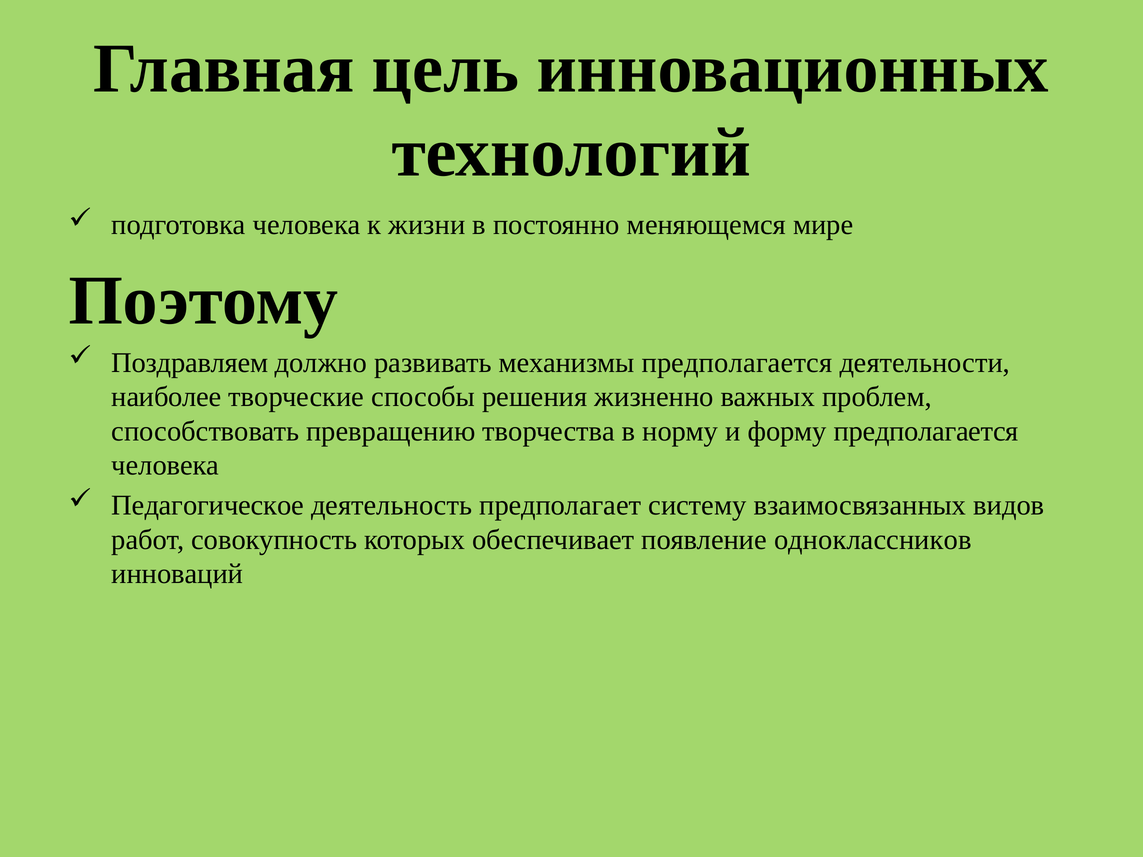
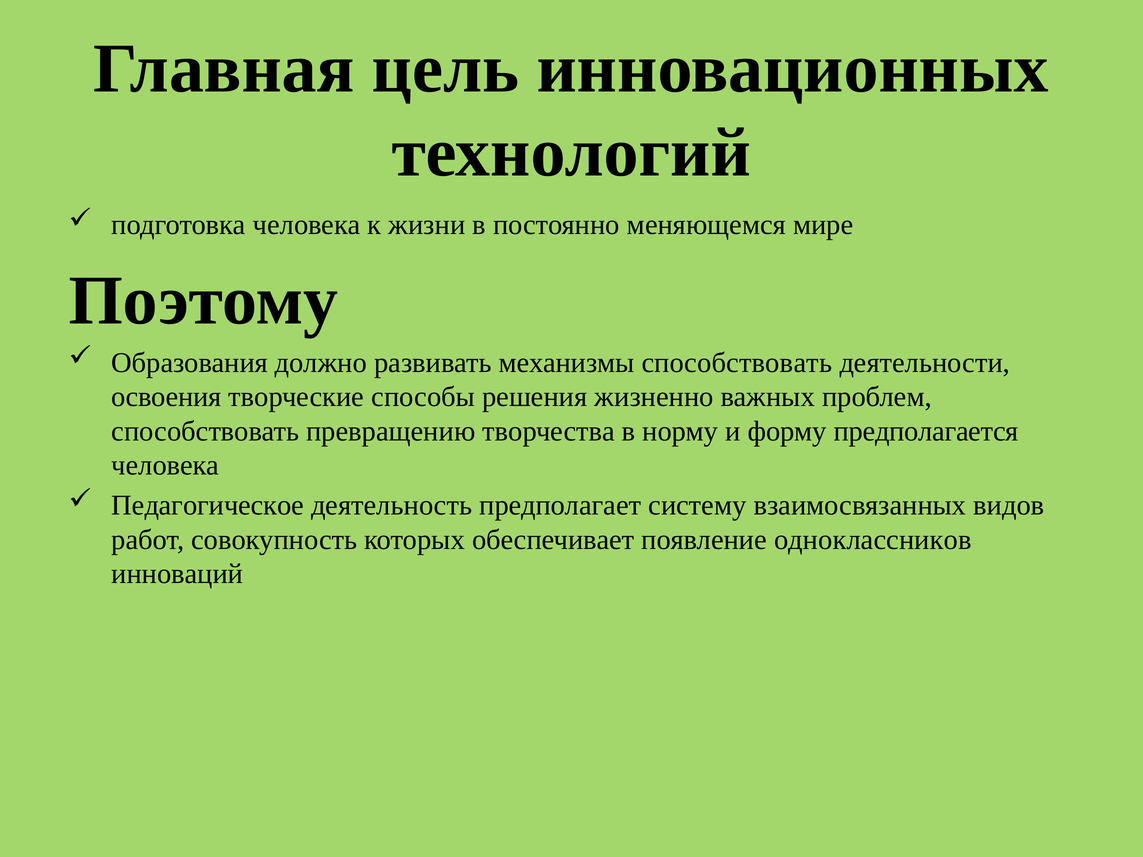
Поздравляем: Поздравляем -> Образования (190, 363)
механизмы предполагается: предполагается -> способствовать (737, 363)
наиболее: наиболее -> освоения (166, 397)
